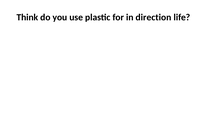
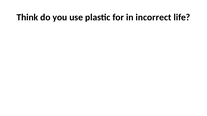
direction: direction -> incorrect (153, 17)
